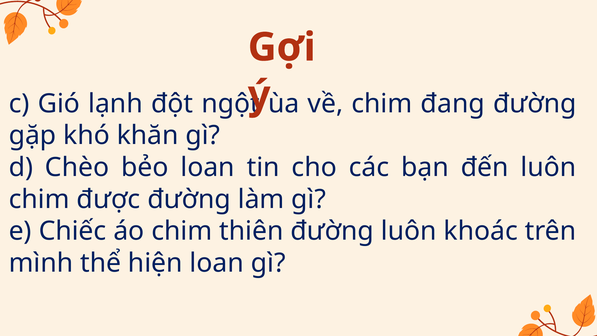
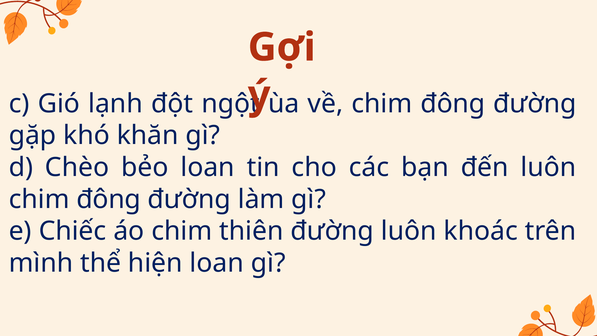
về chim đang: đang -> đông (453, 104)
được: được -> đông (109, 199)
